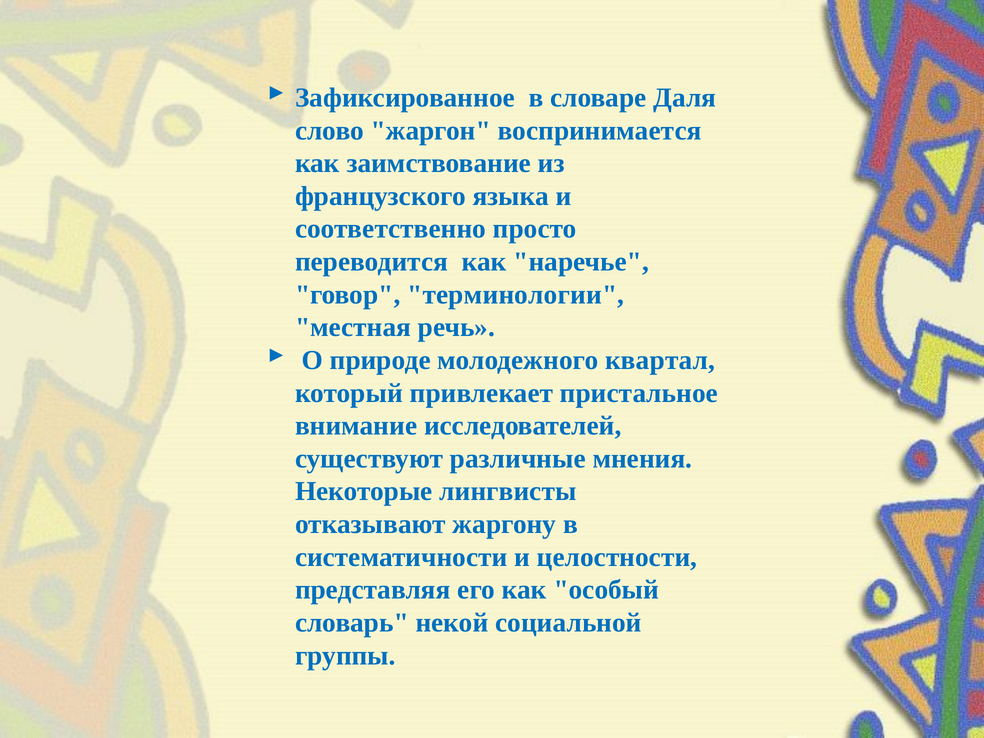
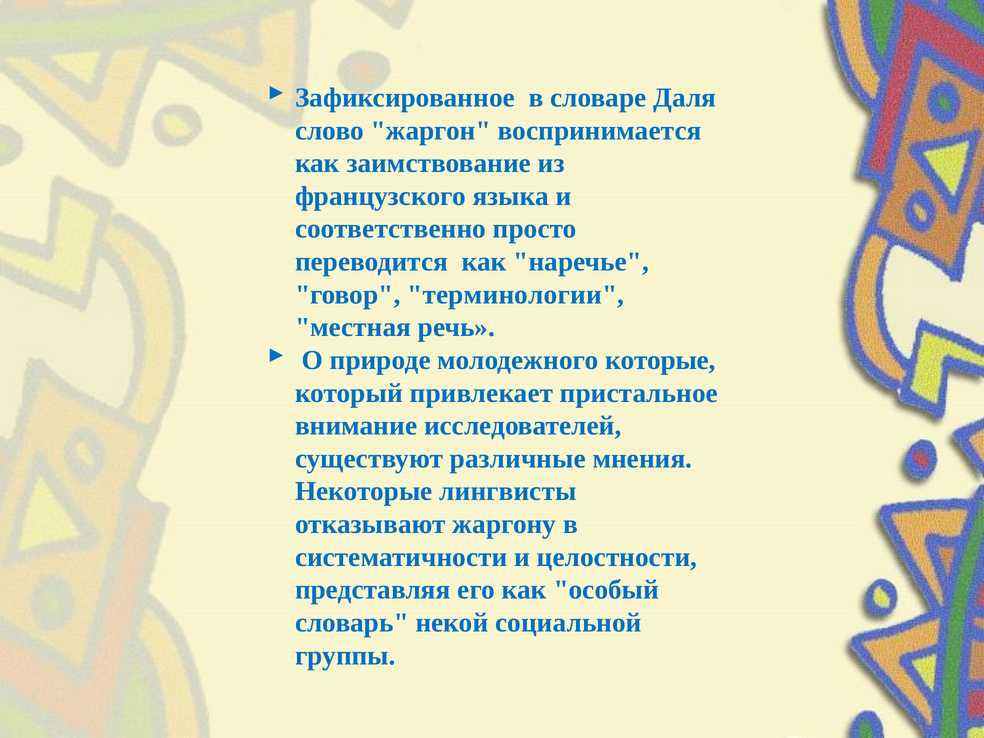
квартал: квартал -> которые (660, 360)
